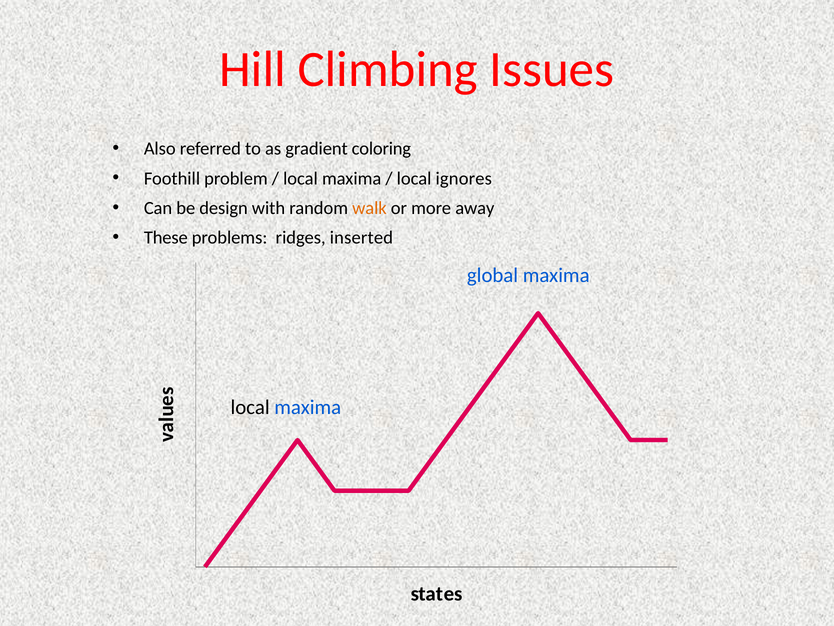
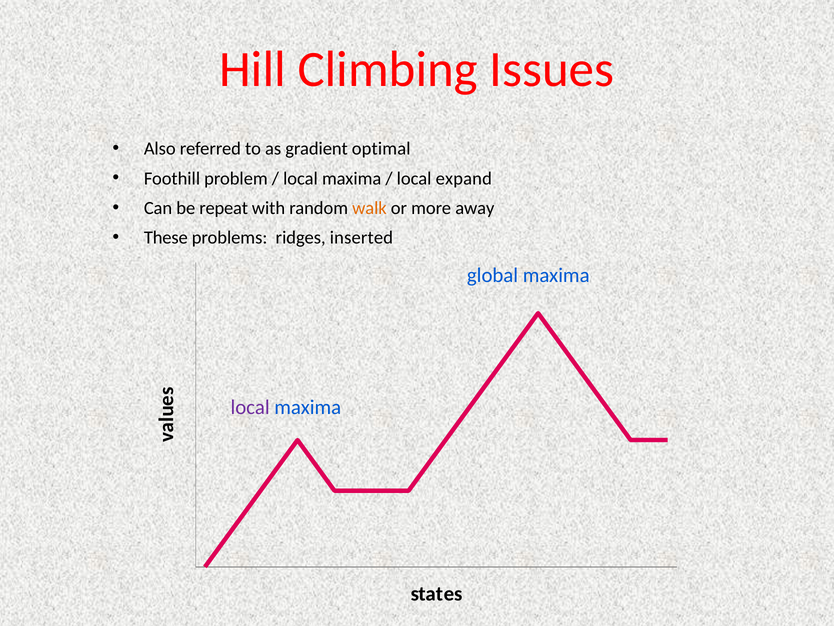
coloring: coloring -> optimal (381, 149)
ignores: ignores -> expand (464, 178)
design: design -> repeat (224, 208)
local colour: black -> purple (250, 407)
